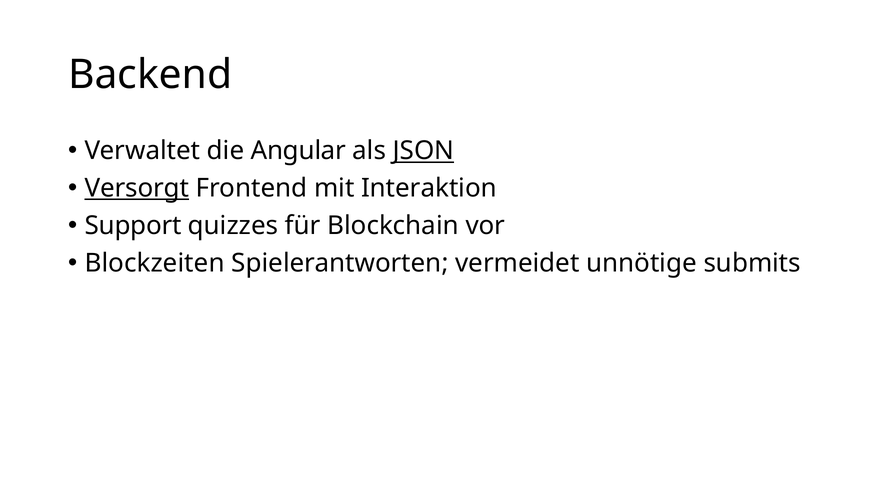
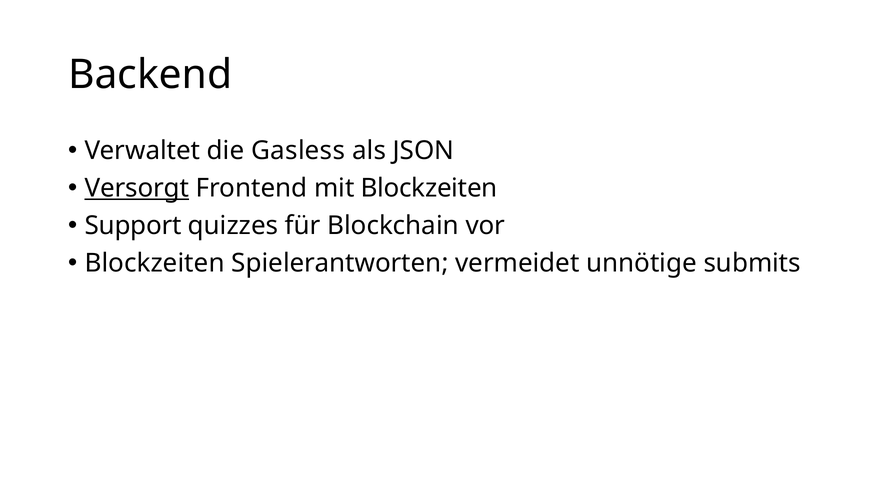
Angular: Angular -> Gasless (298, 151)
JSON underline: present -> none (423, 151)
mit Interaktion: Interaktion -> Blockzeiten (429, 188)
